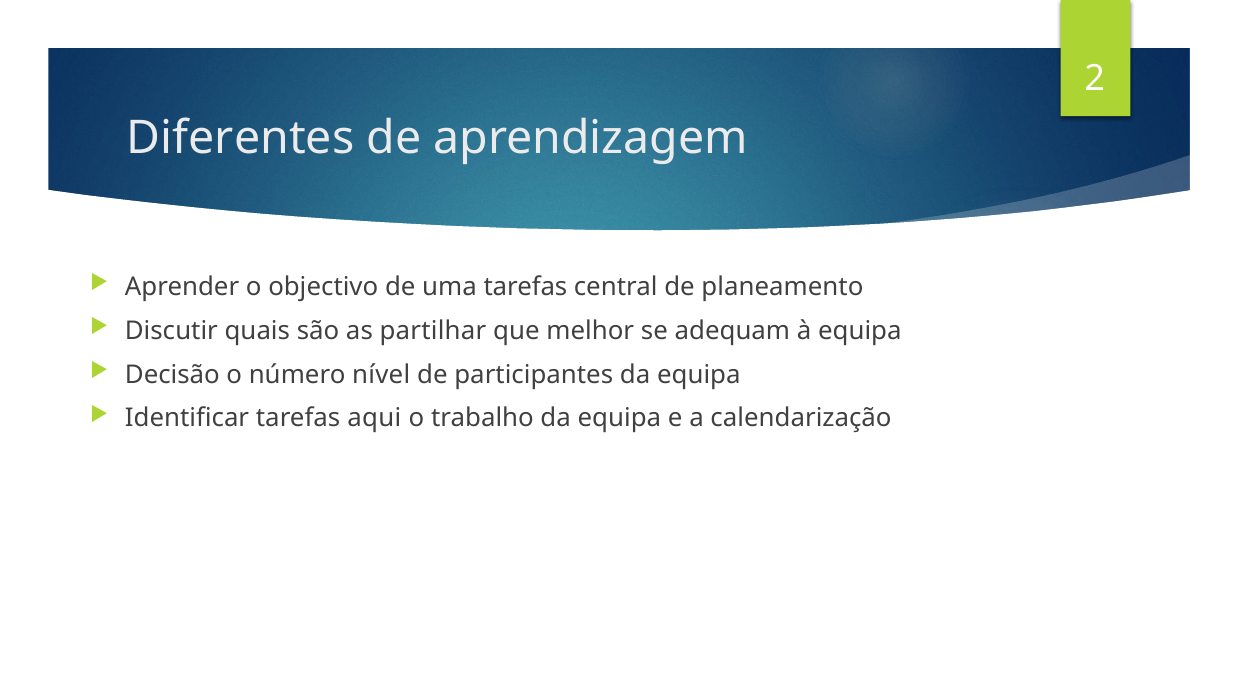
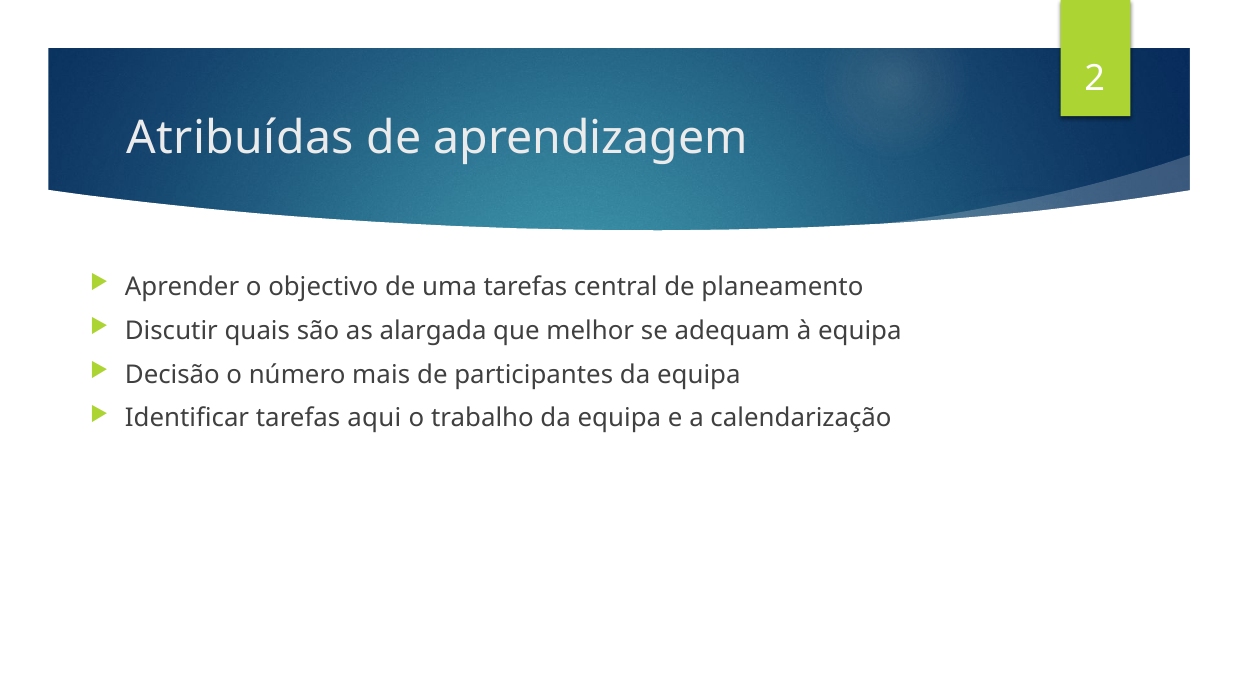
Diferentes: Diferentes -> Atribuídas (240, 138)
partilhar: partilhar -> alargada (433, 331)
nível: nível -> mais (381, 374)
